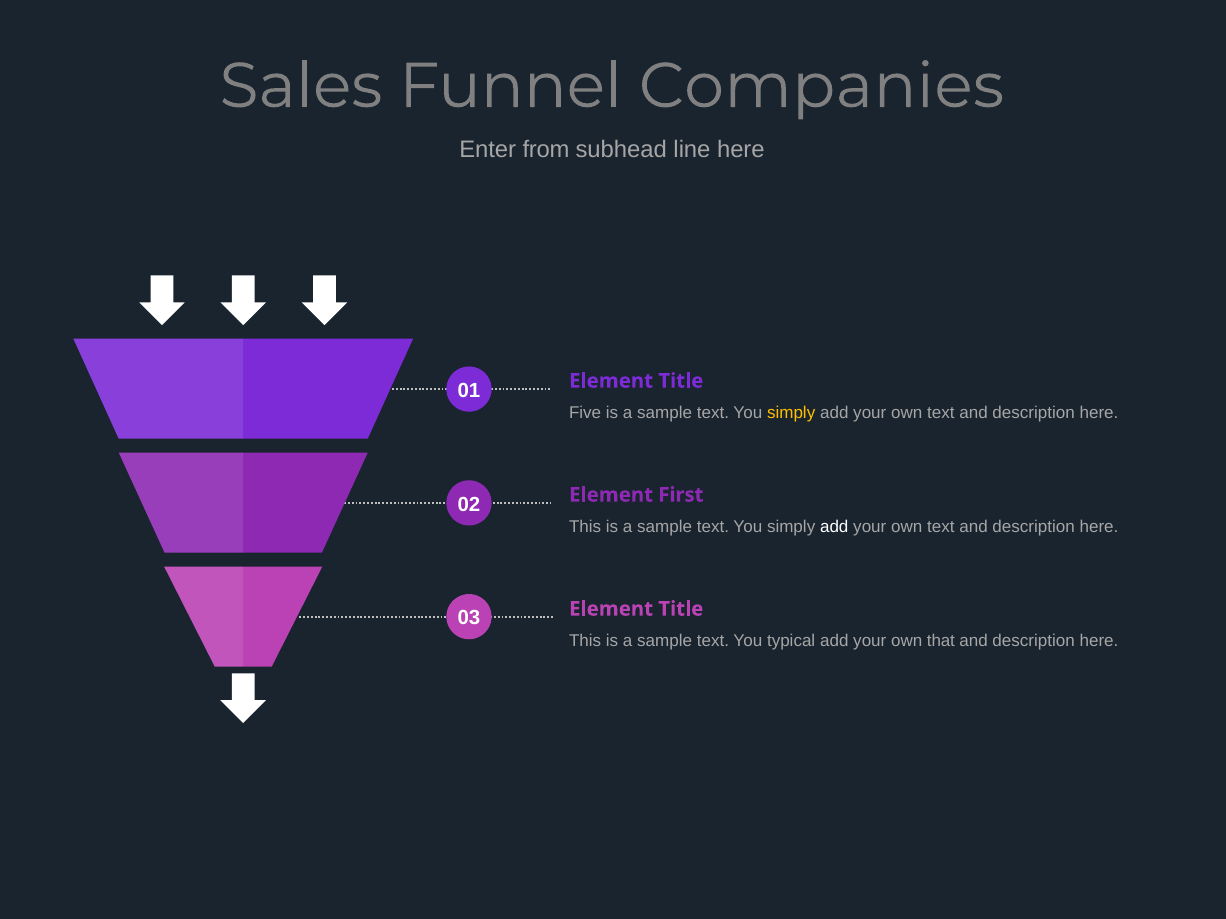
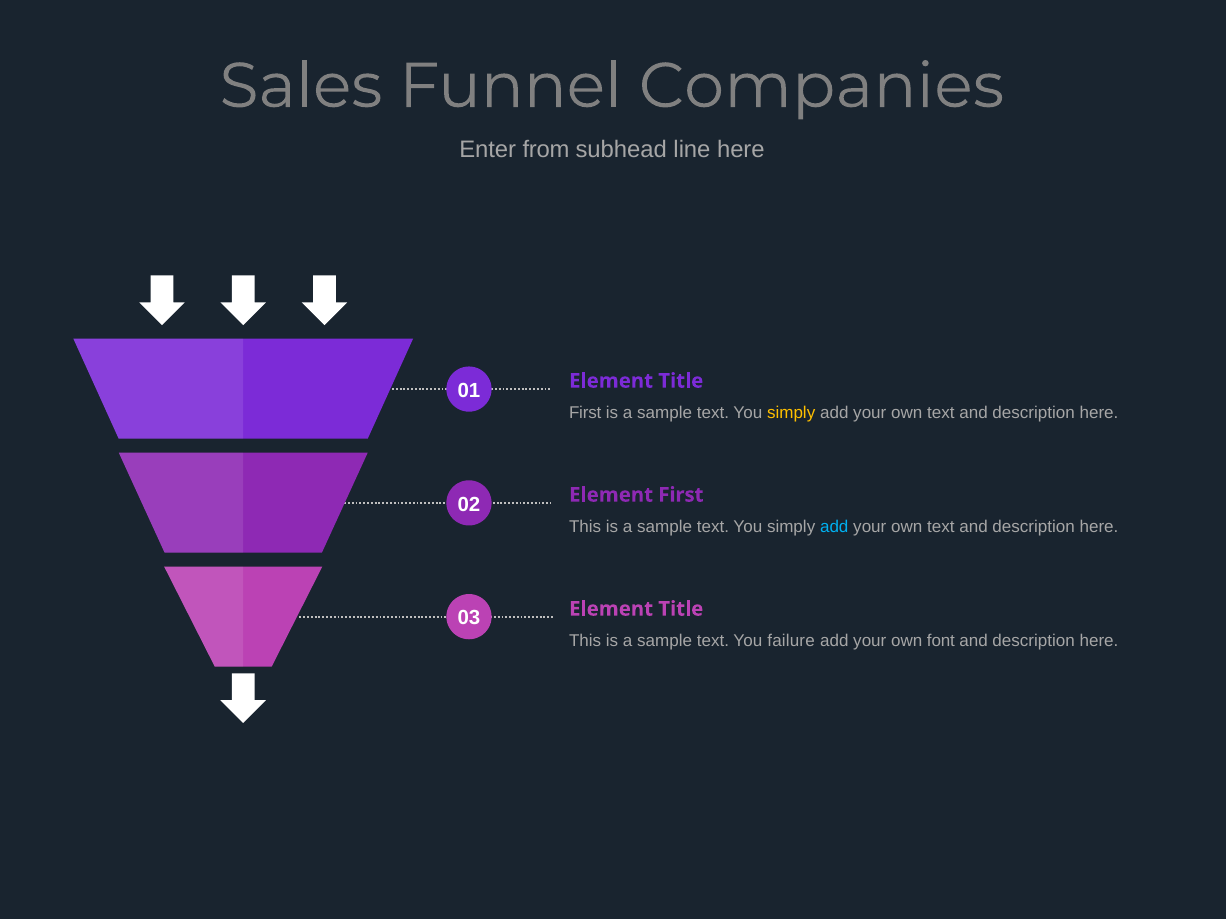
Five: Five -> First (585, 414)
add colour: white -> light blue (834, 528)
typical: typical -> failure (791, 642)
that: that -> font (941, 642)
